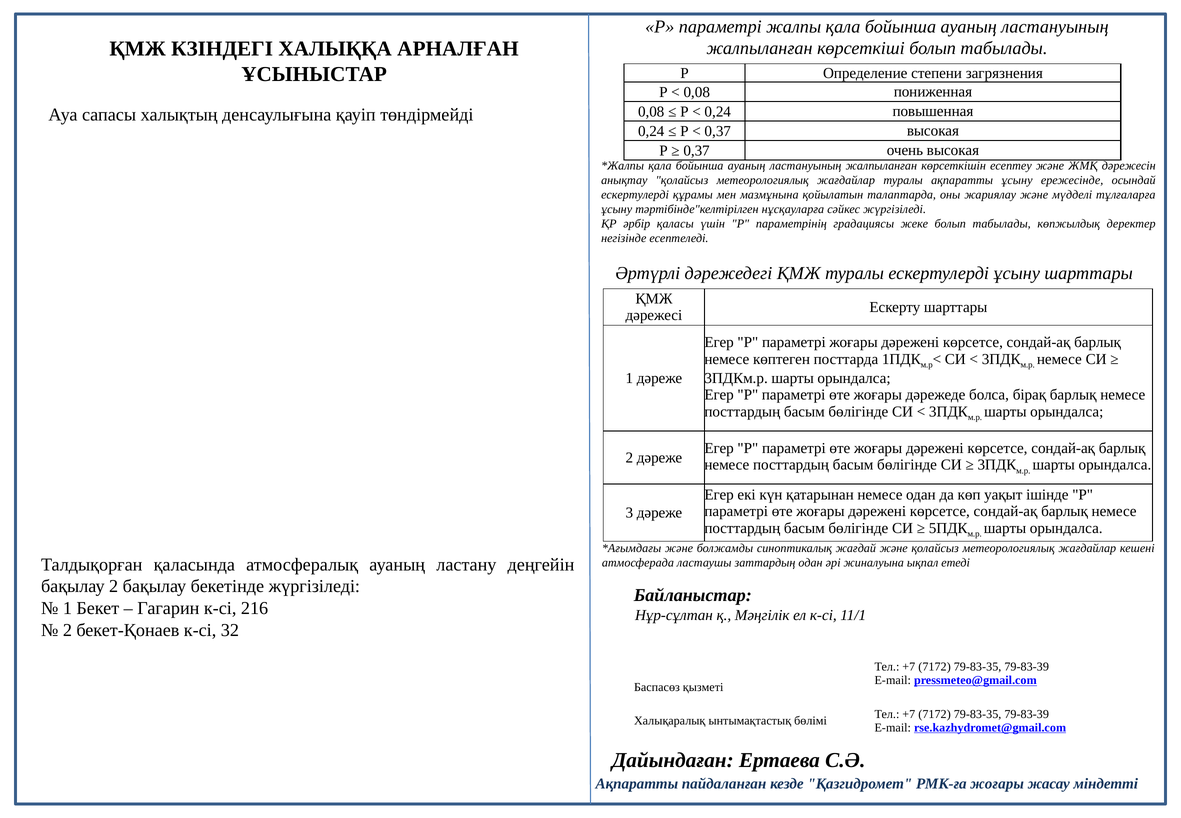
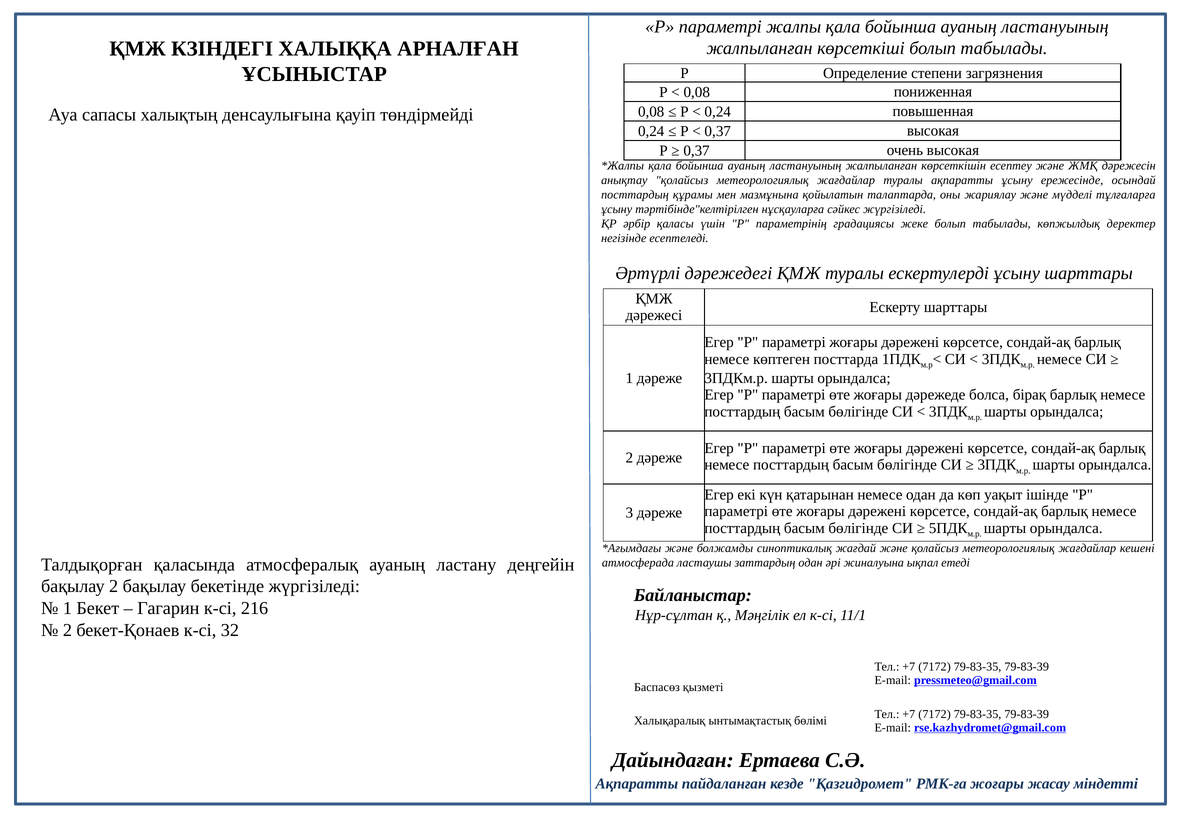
ескертулерді: ескертулерді -> посттардың (635, 195)
